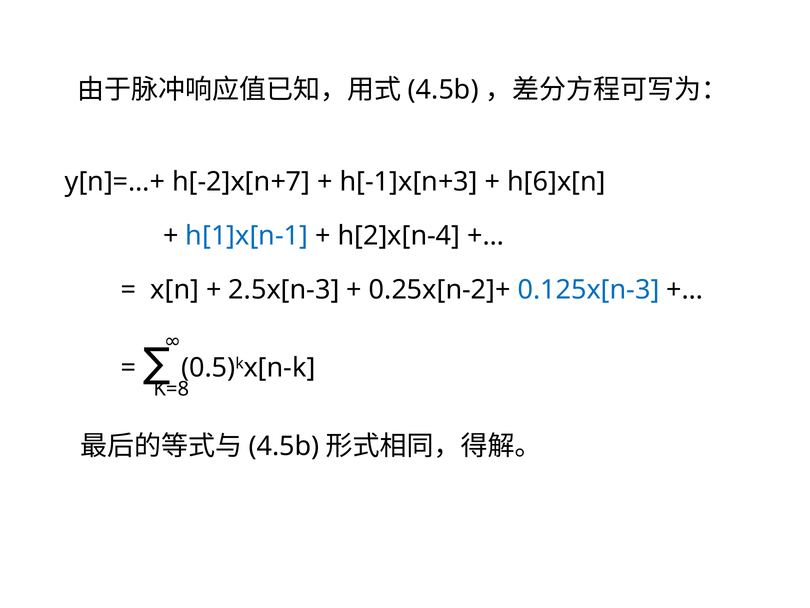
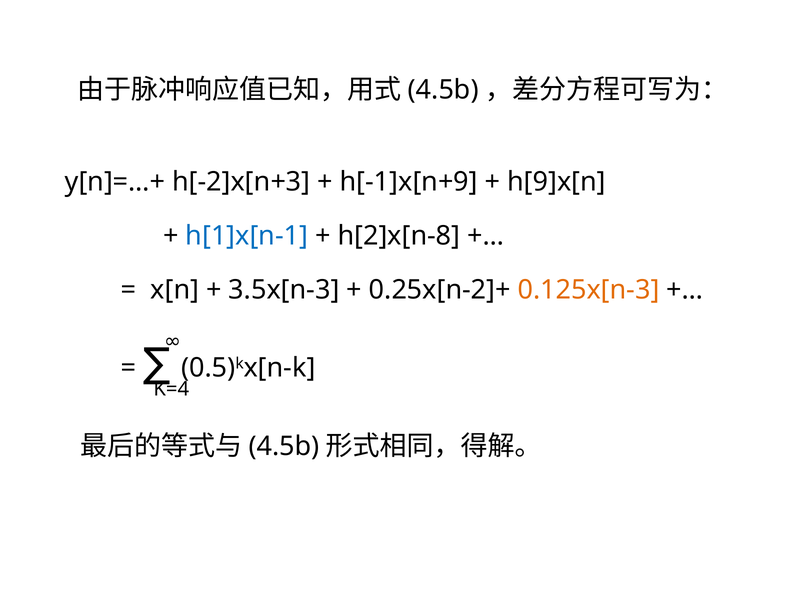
h[-2]x[n+7: h[-2]x[n+7 -> h[-2]x[n+3 (241, 181)
h[-1]x[n+3: h[-1]x[n+3 -> h[-1]x[n+9 (409, 181)
h[6]x[n: h[6]x[n -> h[9]x[n (557, 181)
h[2]x[n-4: h[2]x[n-4 -> h[2]x[n-8 (399, 235)
2.5x[n-3: 2.5x[n-3 -> 3.5x[n-3 (284, 289)
0.125x[n-3 colour: blue -> orange (589, 289)
K=8: K=8 -> K=4 (171, 388)
